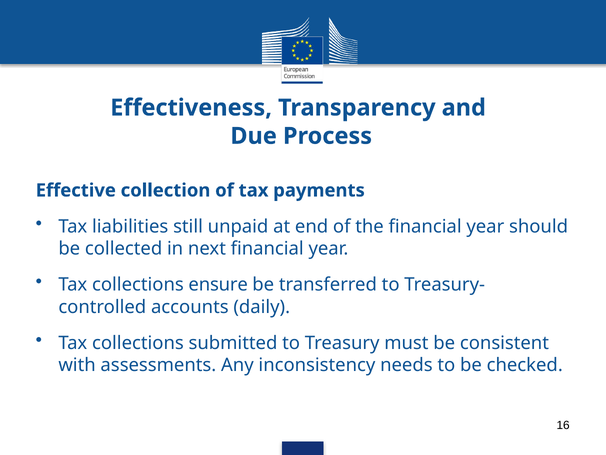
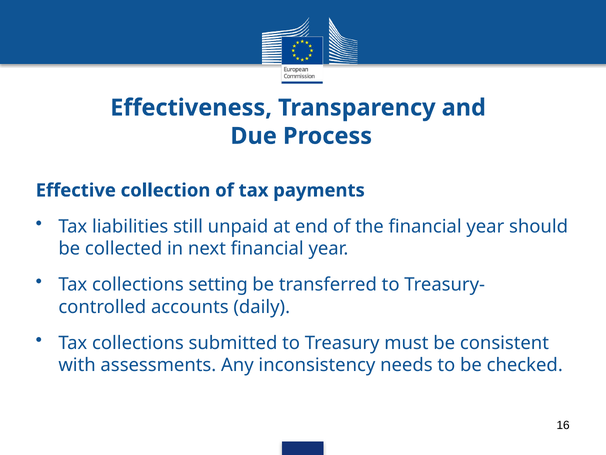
ensure: ensure -> setting (218, 284)
